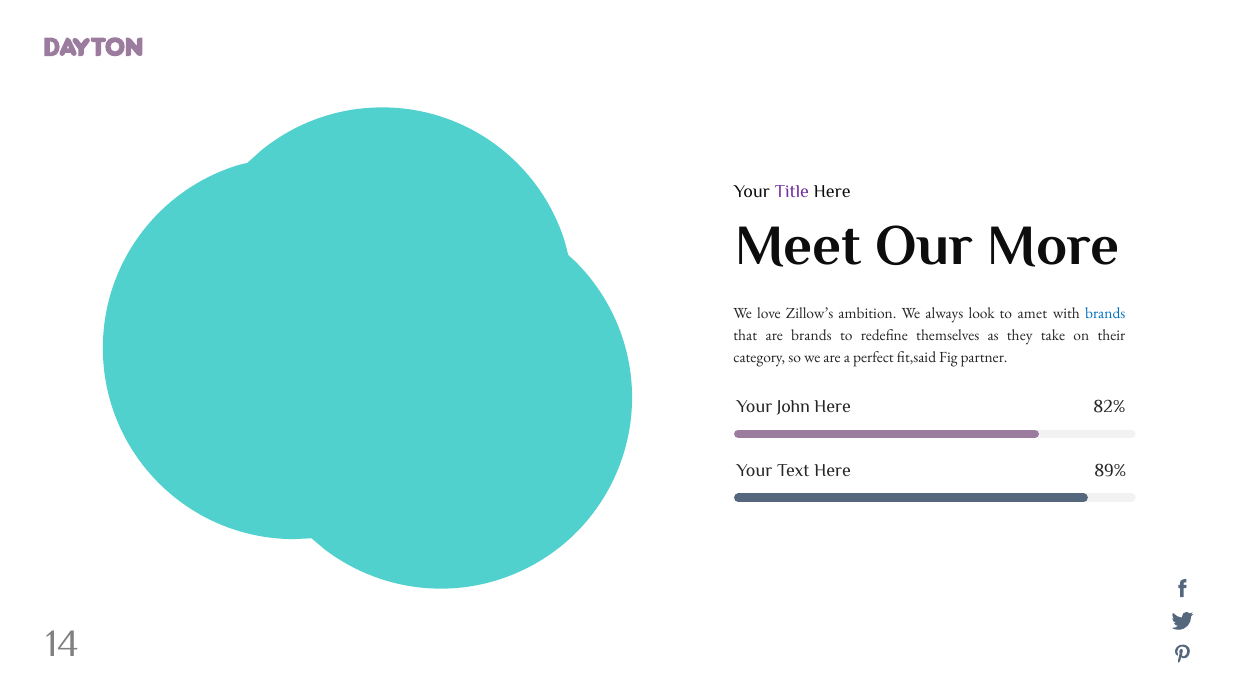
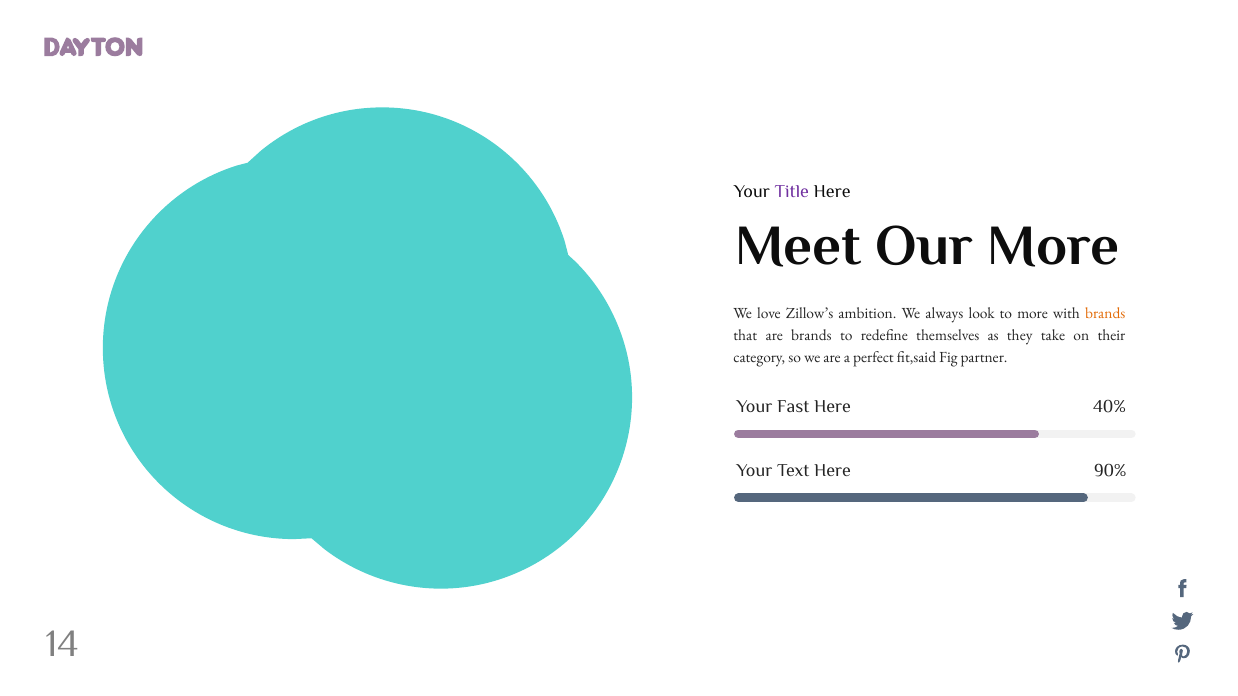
to amet: amet -> more (1033, 313)
brands colour: blue -> orange (1105, 313)
John: John -> Fast (793, 407)
82%: 82% -> 40% (1109, 407)
89%: 89% -> 90% (1110, 471)
